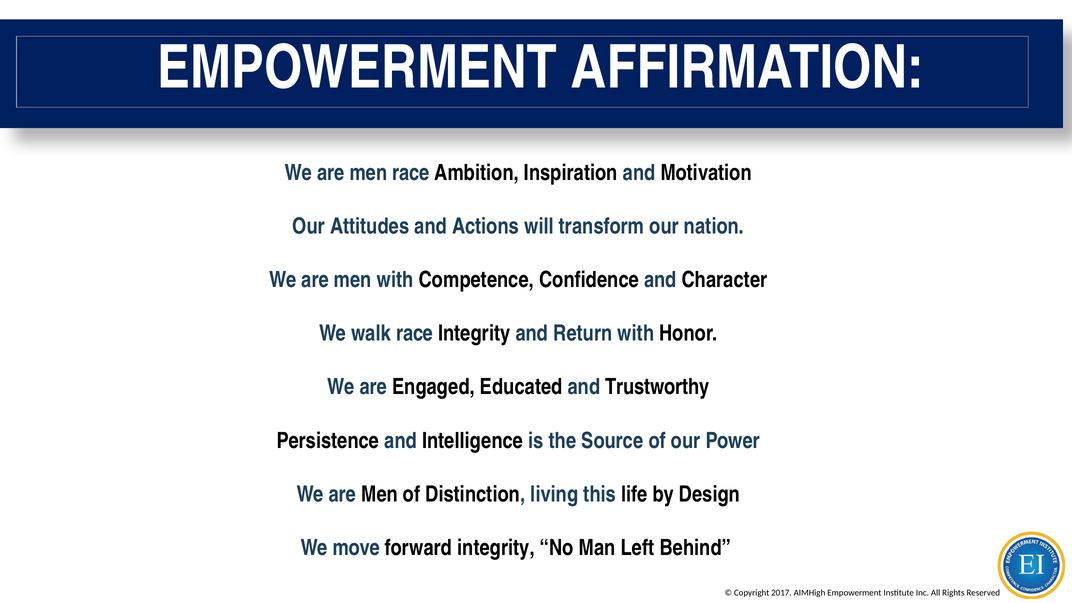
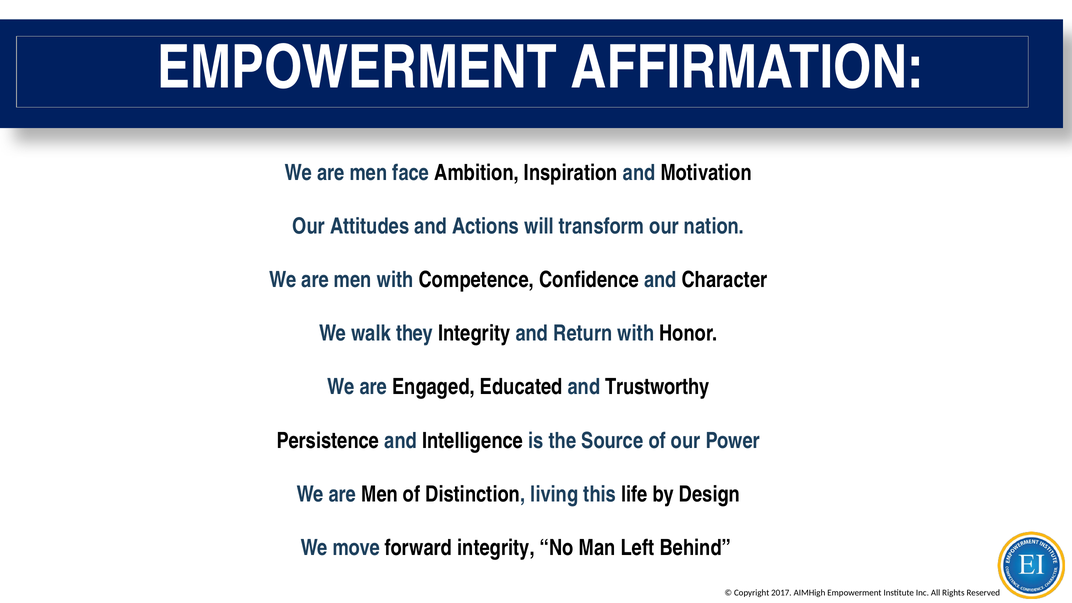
men race: race -> face (411, 173)
walk race: race -> they (415, 333)
